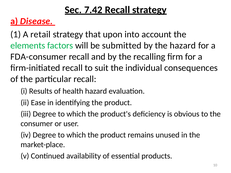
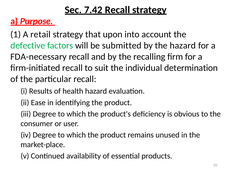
Disease: Disease -> Purpose (37, 21)
elements: elements -> defective (28, 46)
FDA-consumer: FDA-consumer -> FDA-necessary (39, 57)
consequences: consequences -> determination (191, 68)
